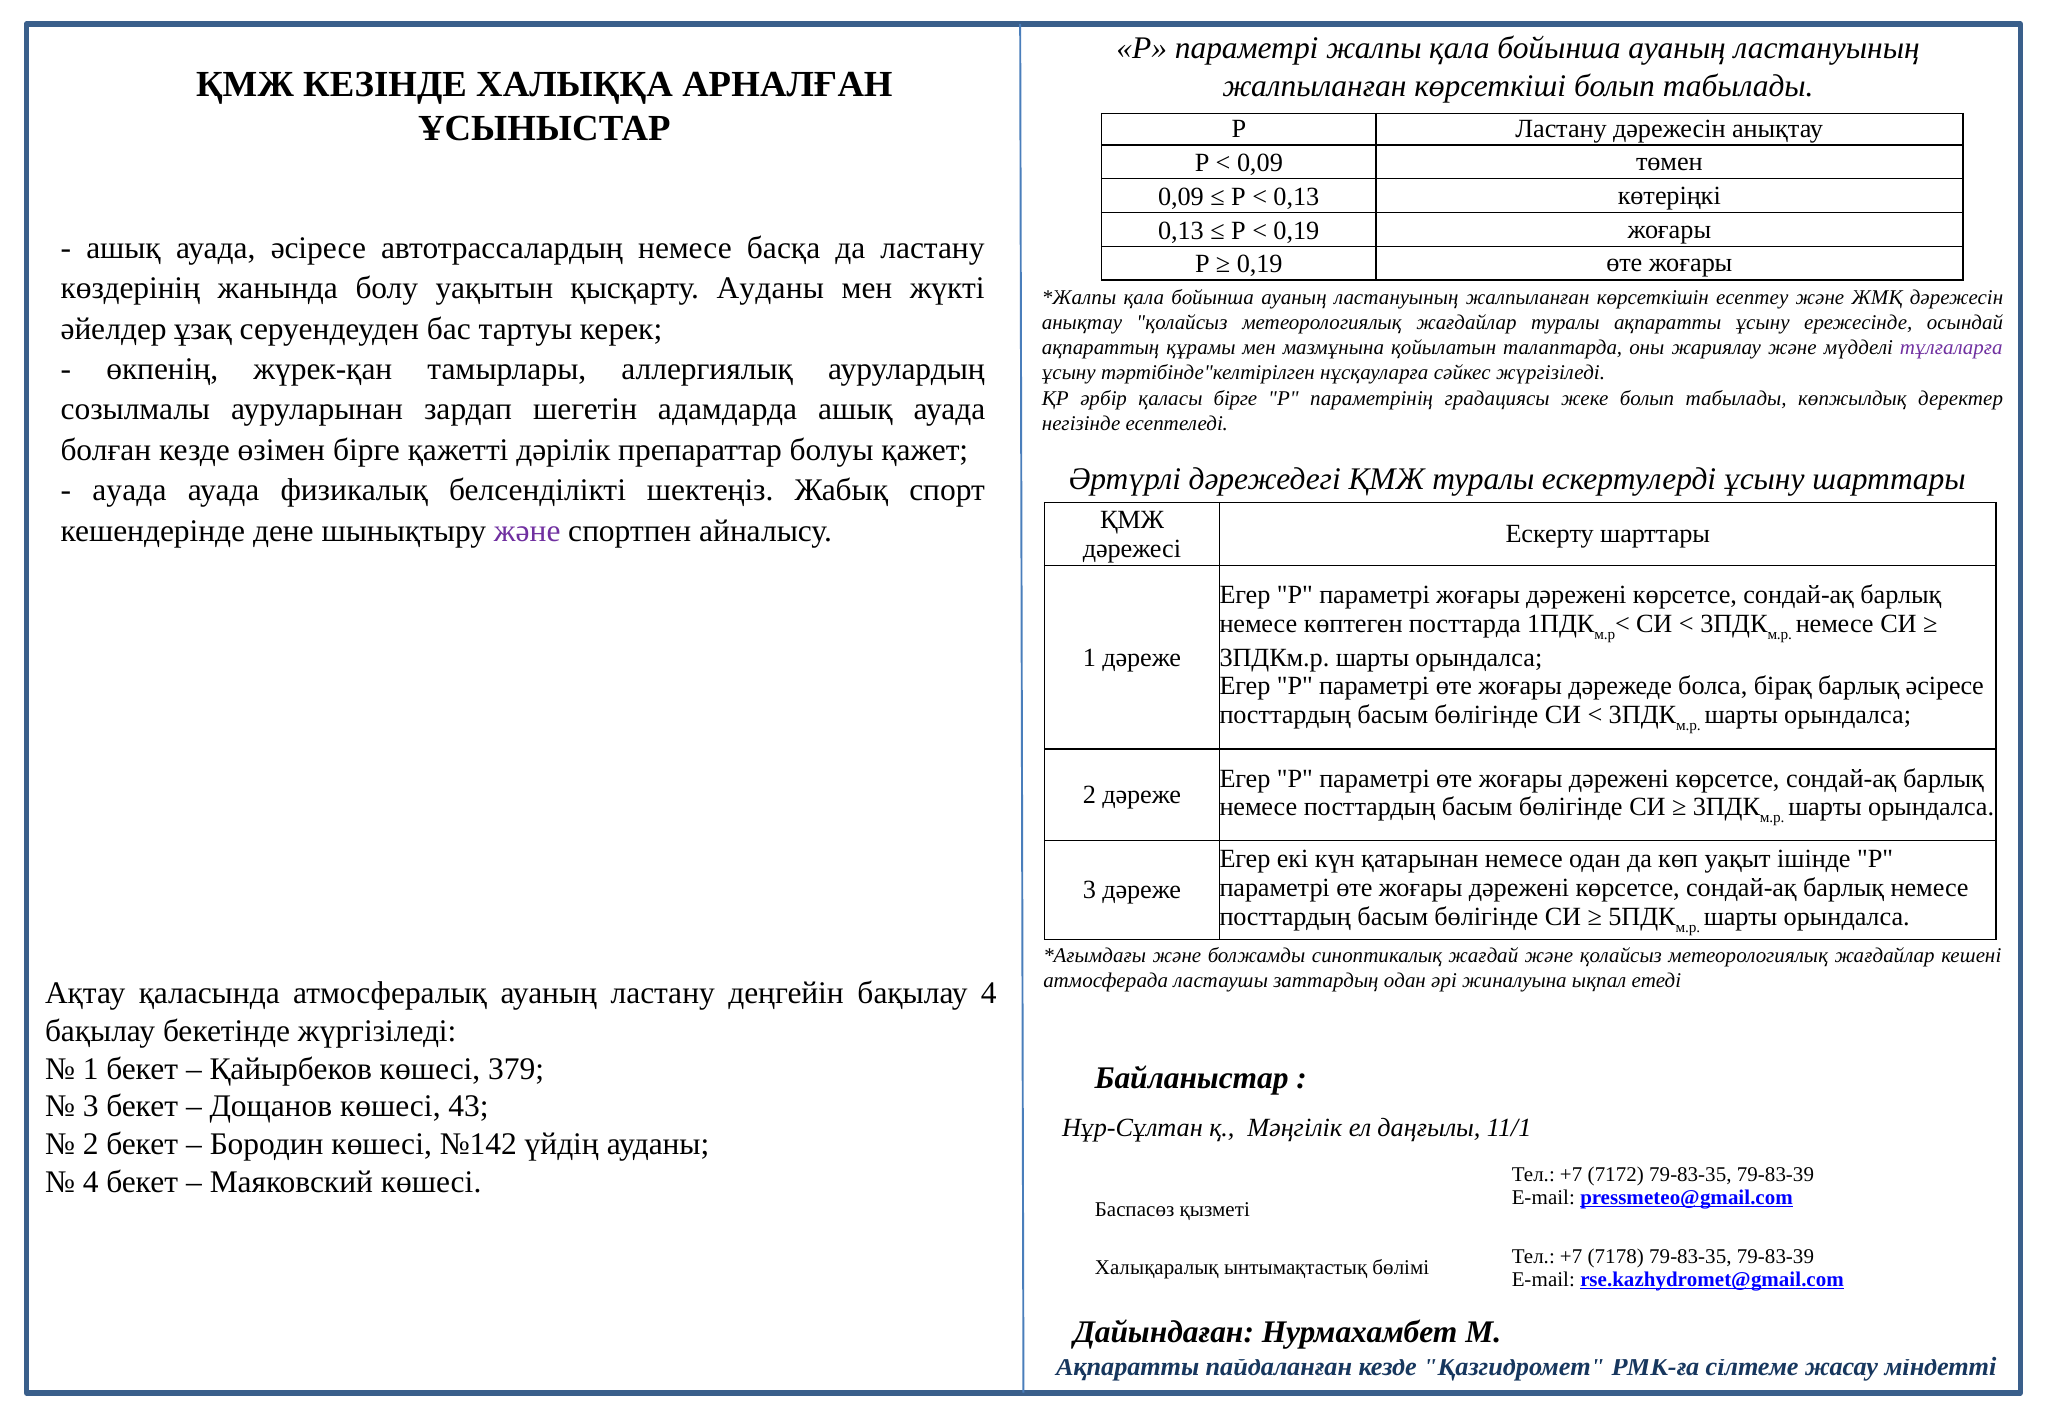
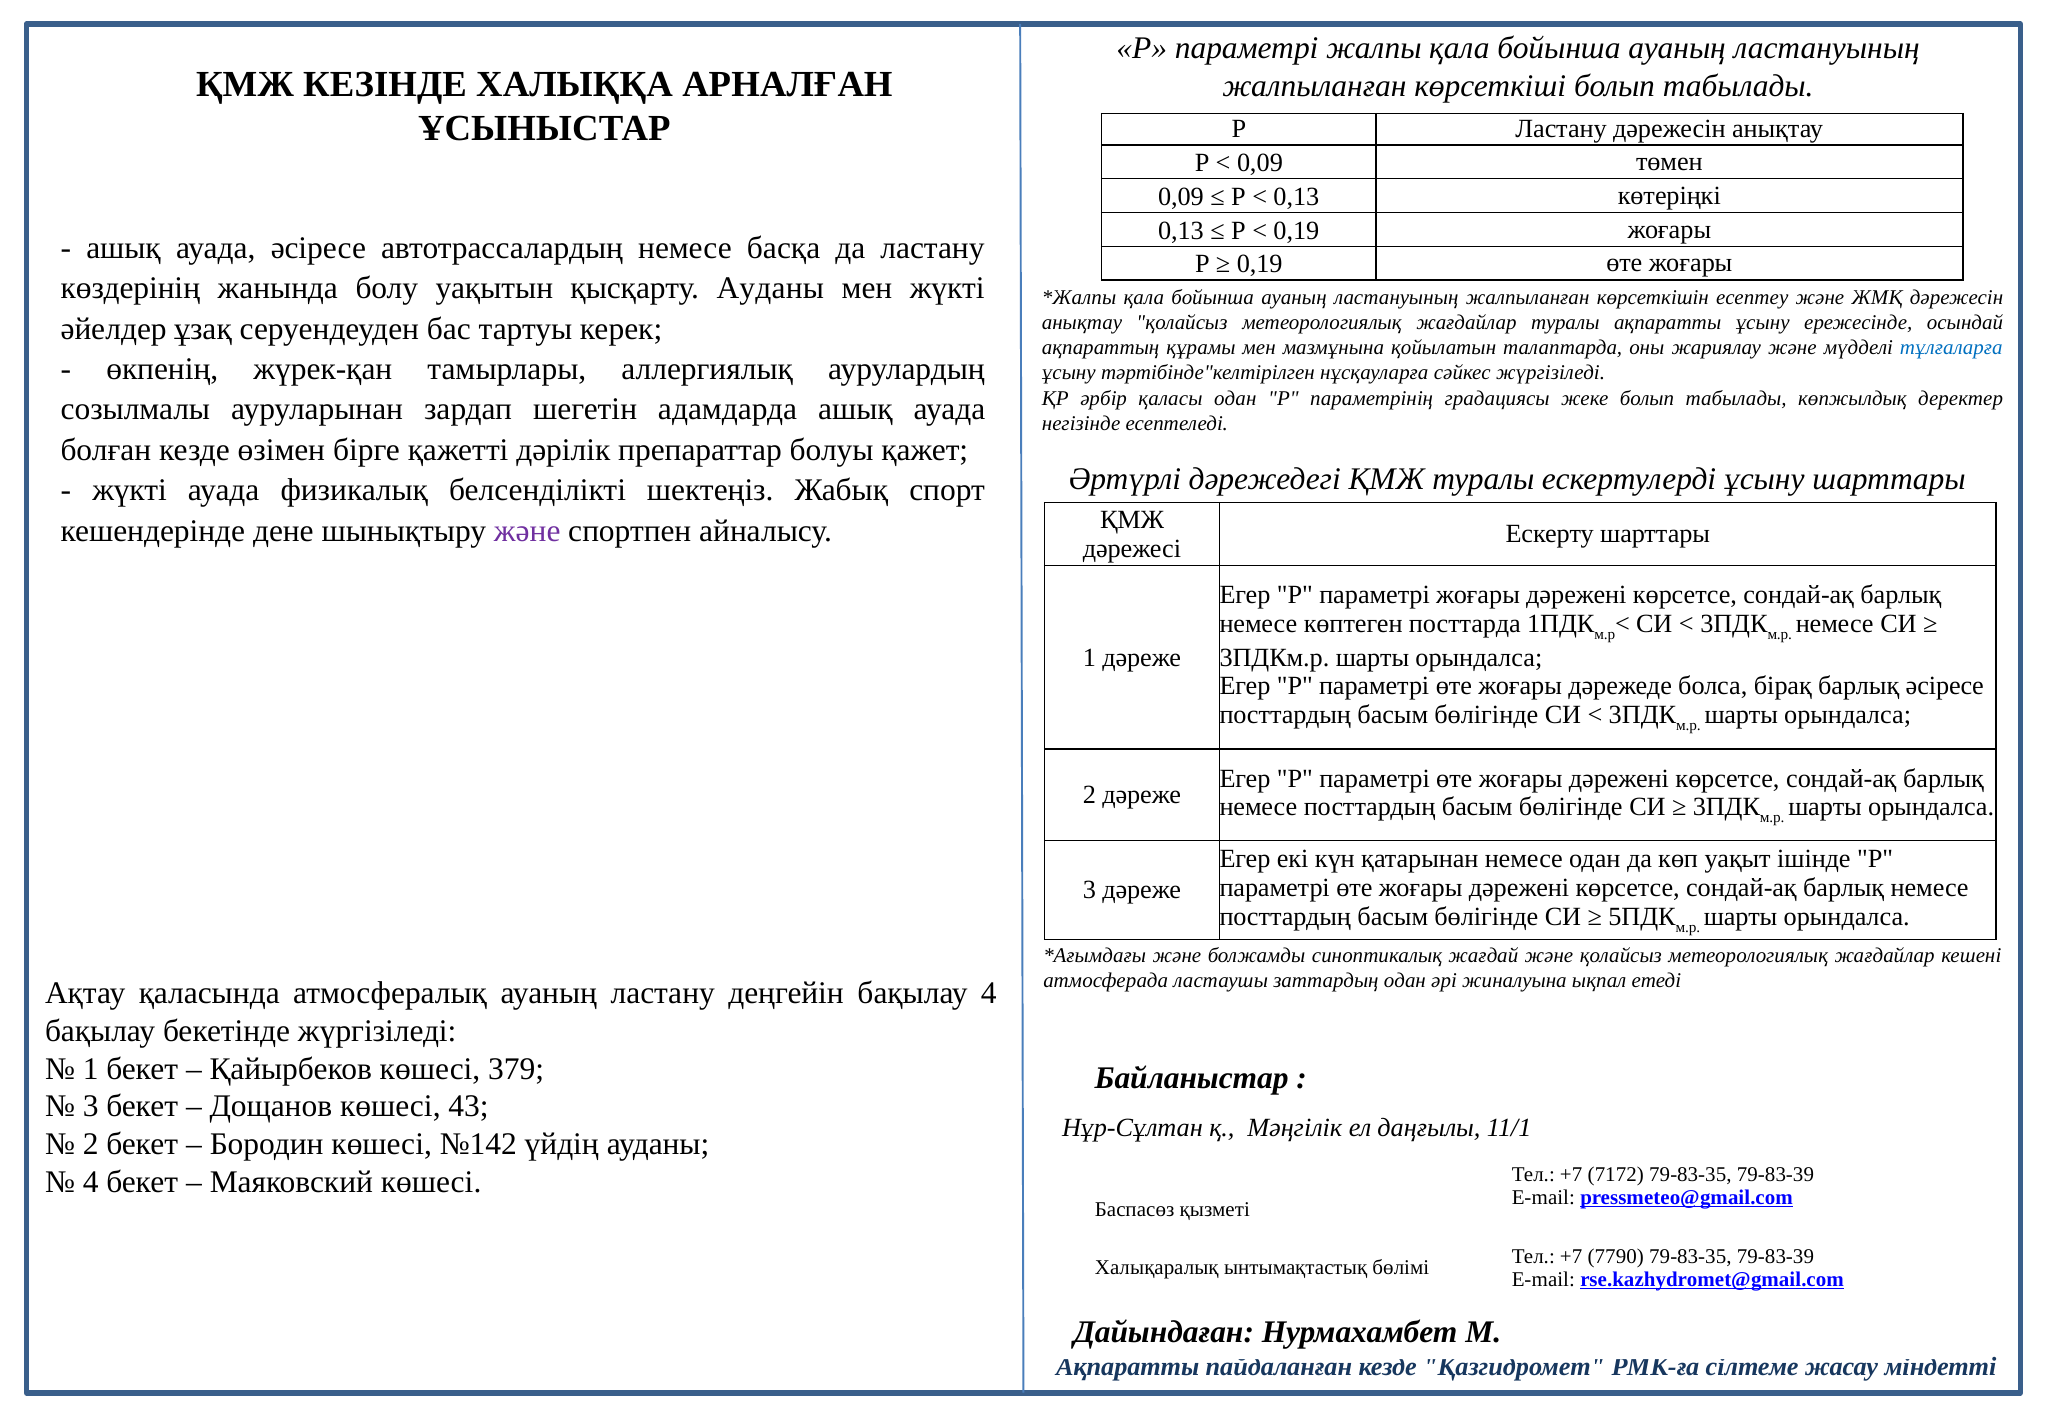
тұлғаларға colour: purple -> blue (1951, 348)
қаласы бірге: бірге -> одан (1235, 398)
ауада: ауада -> жүкті (130, 490)
7178: 7178 -> 7790 (1616, 1256)
